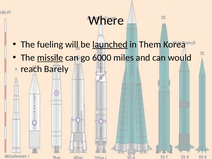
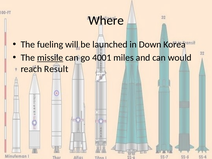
launched underline: present -> none (110, 44)
Them: Them -> Down (150, 44)
6000: 6000 -> 4001 (102, 58)
Barely: Barely -> Result (56, 69)
